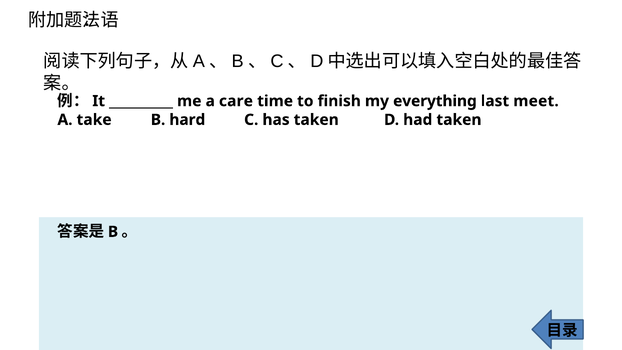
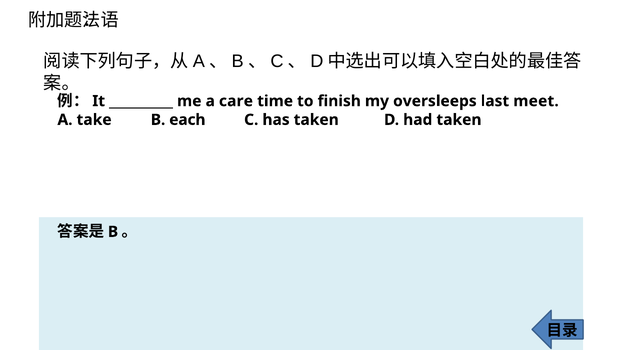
everything: everything -> oversleeps (435, 101)
hard: hard -> each (187, 120)
